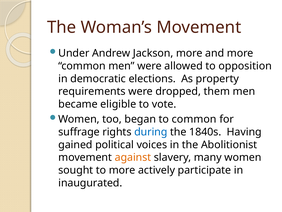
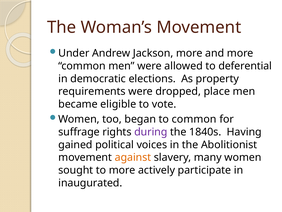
opposition: opposition -> deferential (245, 66)
them: them -> place (217, 91)
during colour: blue -> purple (151, 132)
